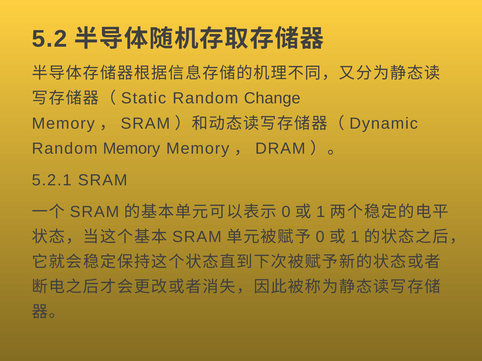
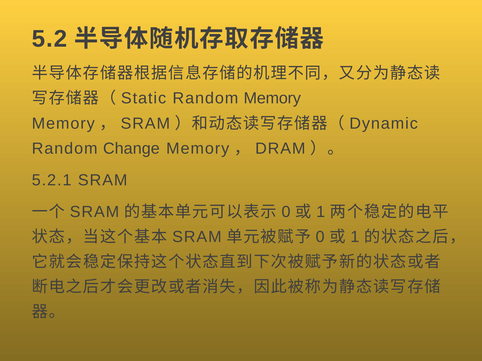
Random Change: Change -> Memory (272, 98)
Random Memory: Memory -> Change (131, 149)
